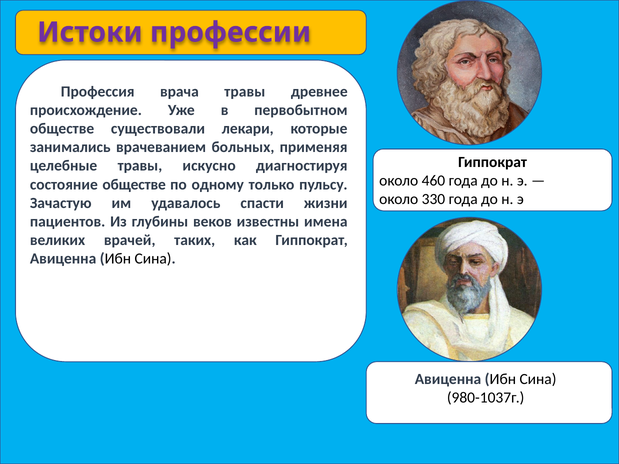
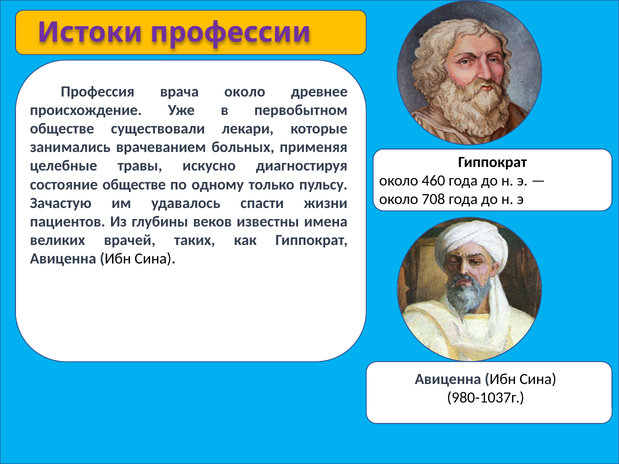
врача травы: травы -> около (245, 92)
330: 330 -> 708 (433, 199)
